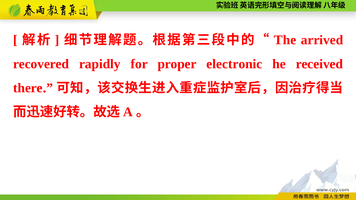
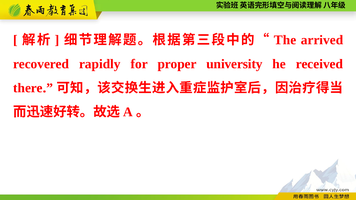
electronic: electronic -> university (234, 64)
